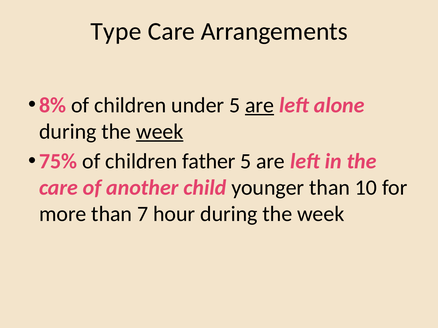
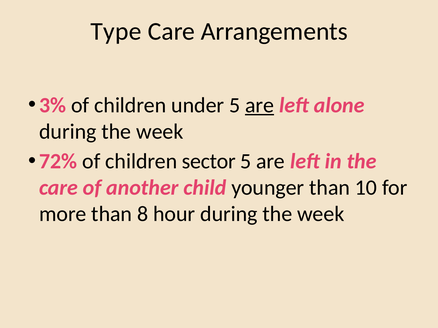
8%: 8% -> 3% (53, 105)
week underline: present -> none (160, 132)
75%: 75% -> 72% (58, 162)
father: father -> sector (209, 162)
7: 7 -> 8 (143, 214)
